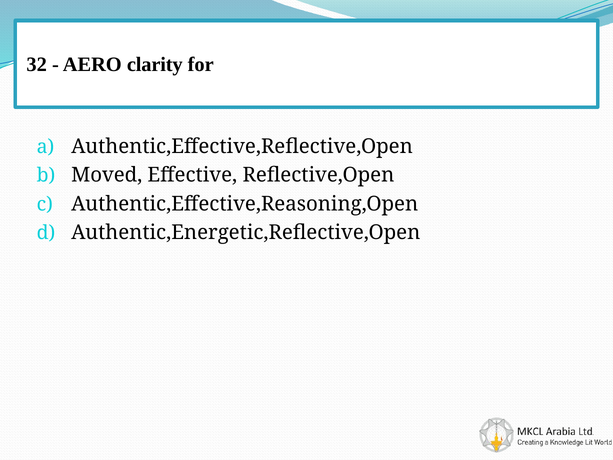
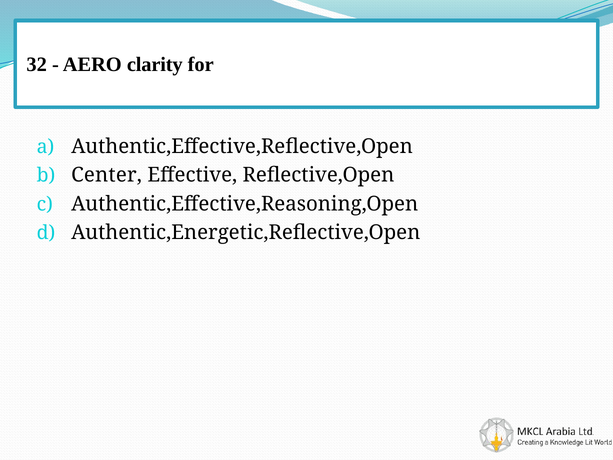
Moved: Moved -> Center (107, 175)
